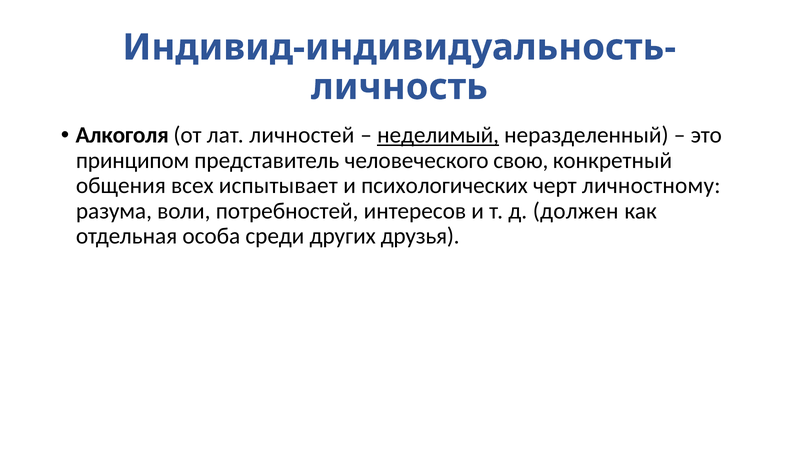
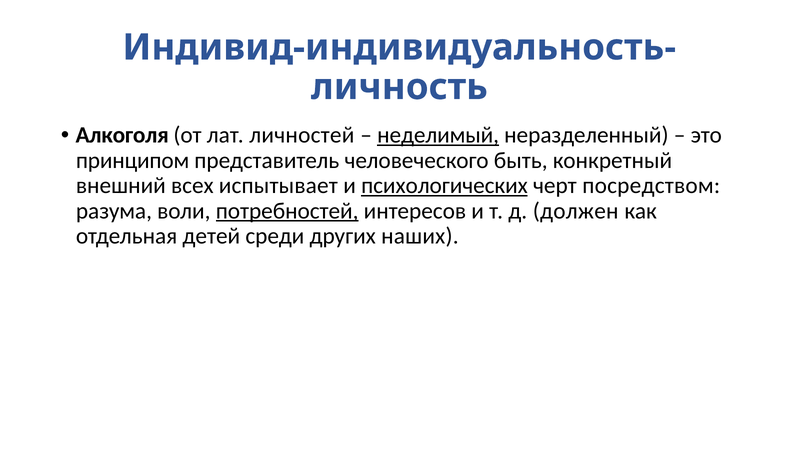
свою: свою -> быть (521, 160)
общения: общения -> внешний (121, 185)
психологических underline: none -> present (444, 185)
личностному: личностному -> посредством (651, 185)
потребностей underline: none -> present (287, 211)
особа: особа -> детей (211, 236)
друзья: друзья -> наших (420, 236)
